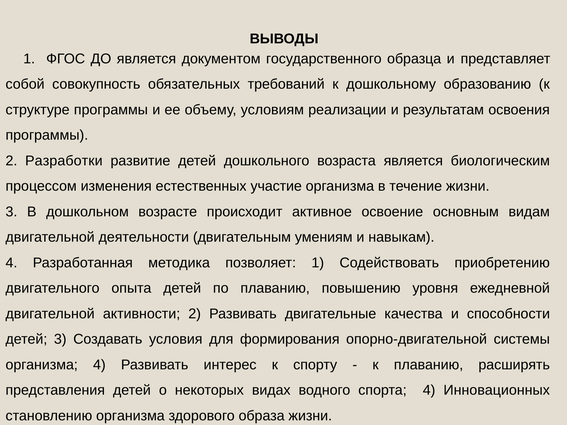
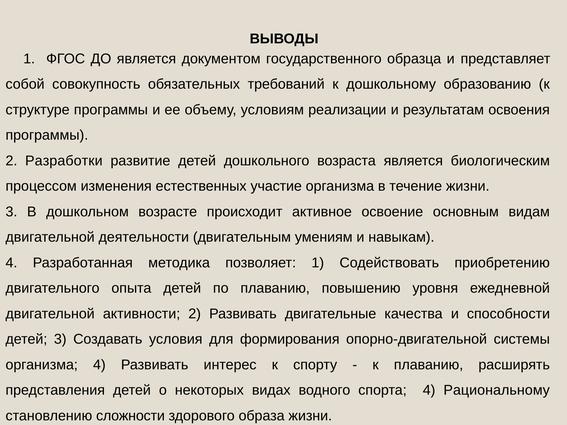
Инновационных: Инновационных -> Рациональному (497, 391)
становлению организма: организма -> сложности (130, 416)
